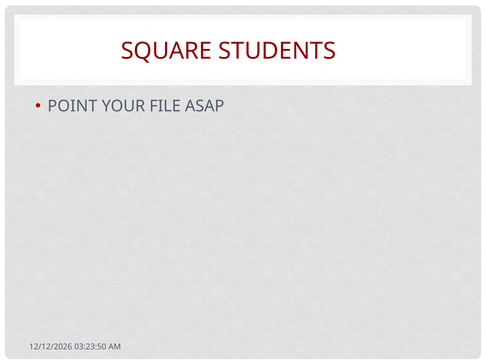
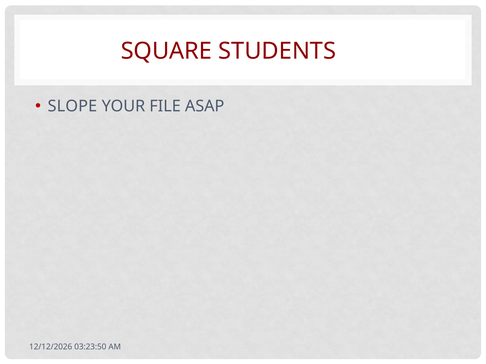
POINT: POINT -> SLOPE (72, 106)
